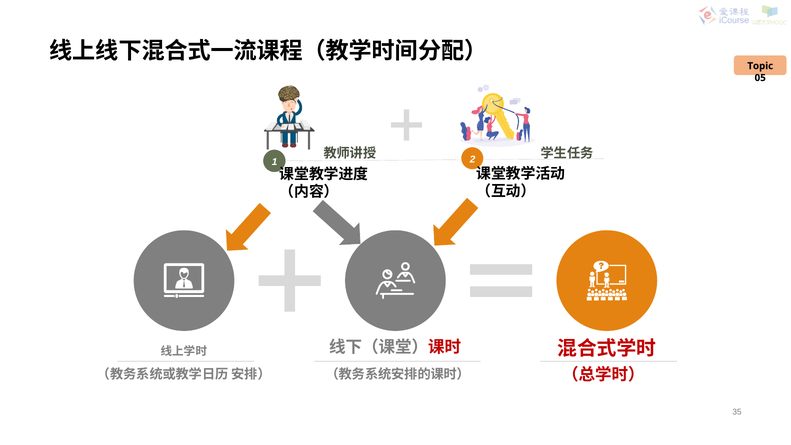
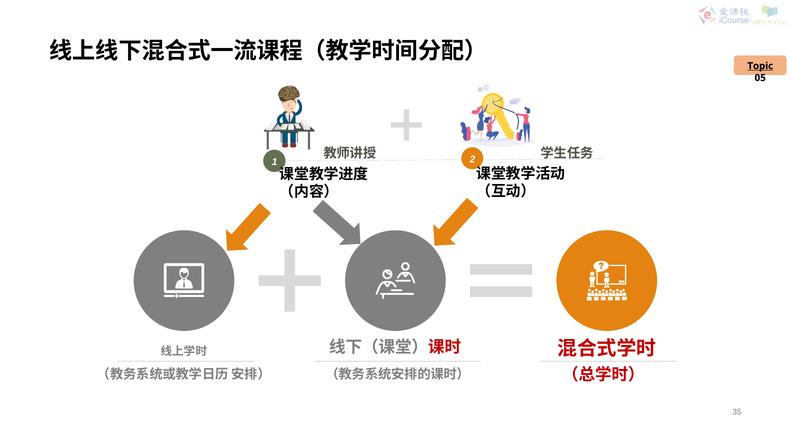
Topic underline: none -> present (760, 66)
